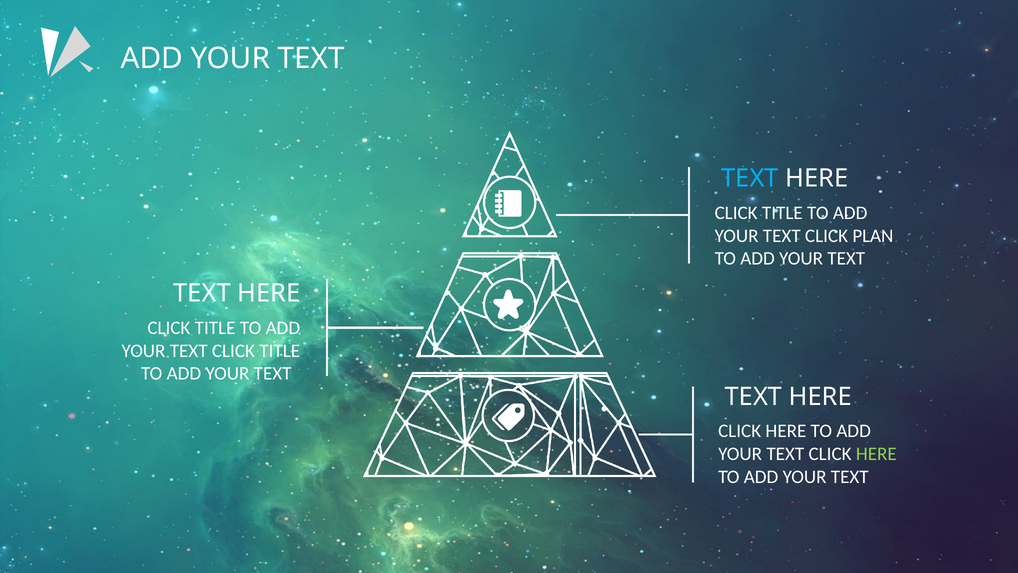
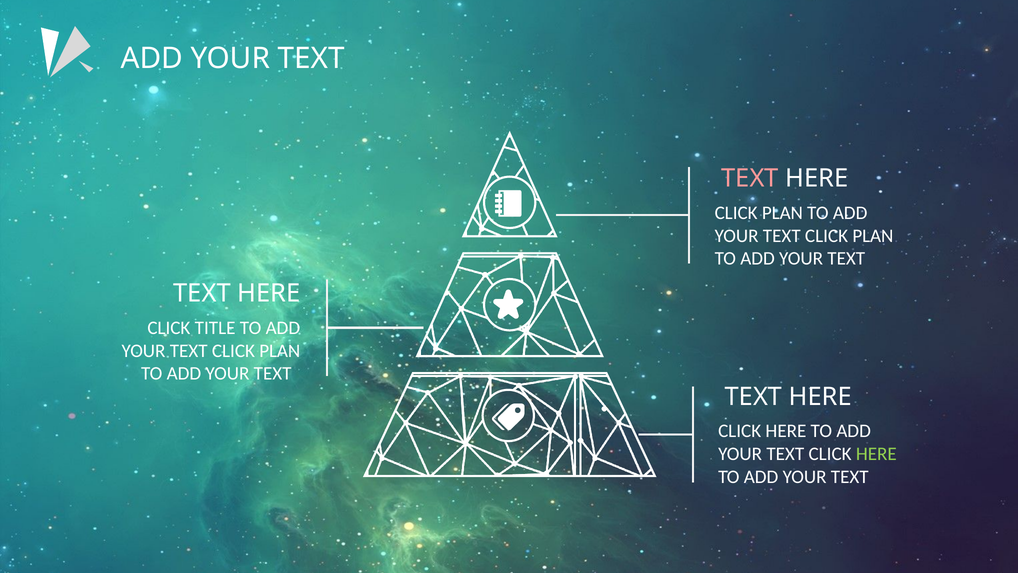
TEXT colour: light blue -> pink (750, 178)
TITLE: TITLE -> PLAN (782, 213)
TITLE: TITLE -> PLAN (280, 351)
